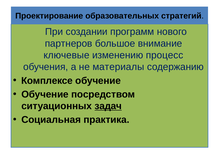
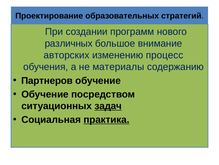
партнеров: партнеров -> различных (69, 43)
ключевые: ключевые -> авторских (67, 55)
Комплексе: Комплексе -> Партнеров (47, 80)
практика underline: none -> present (106, 119)
